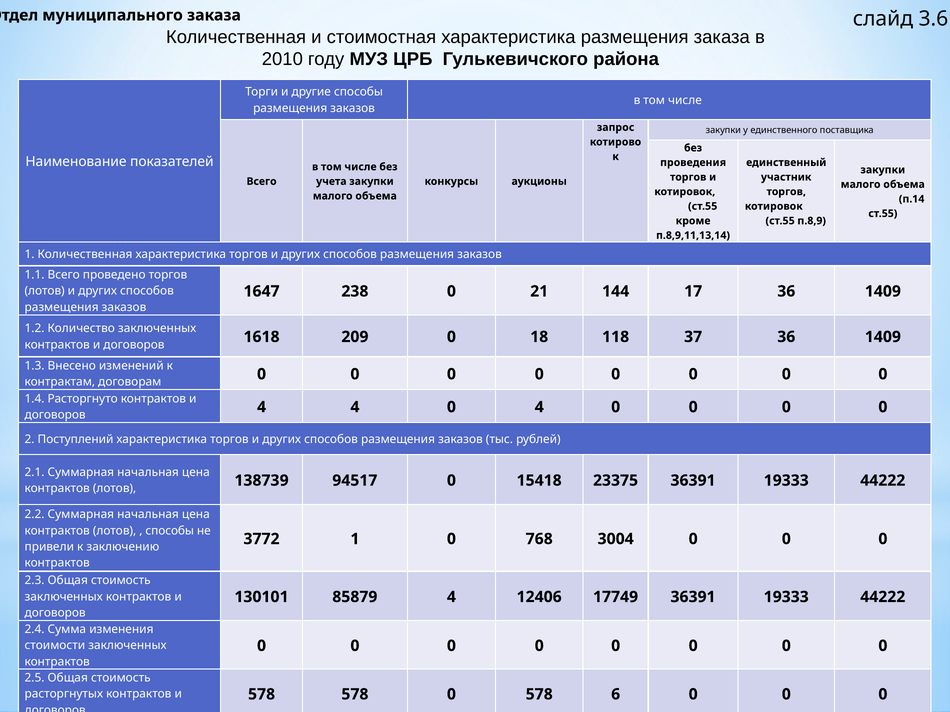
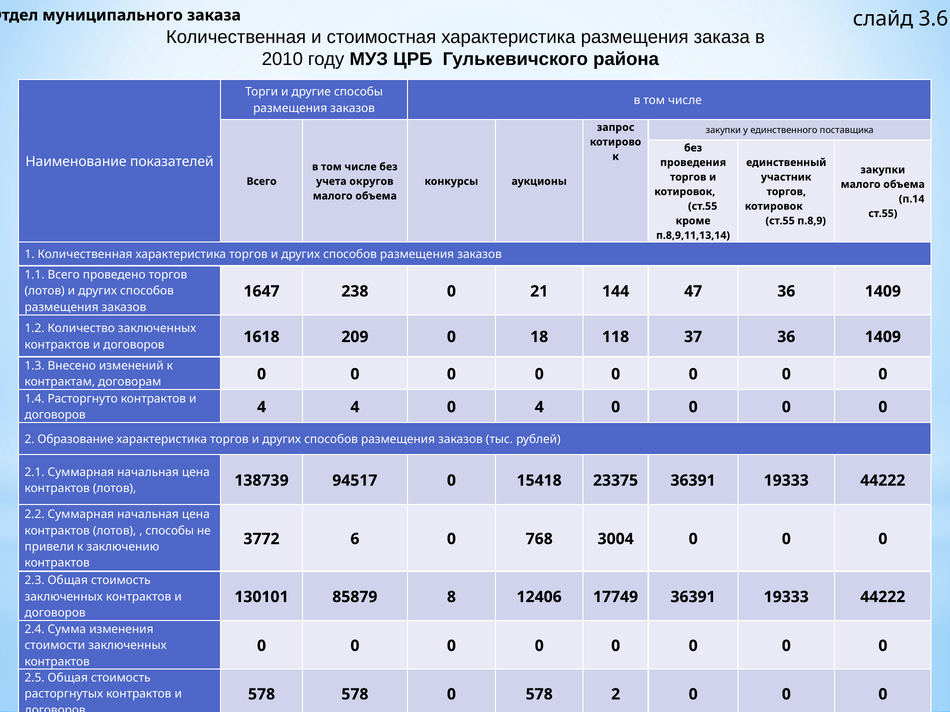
учета закупки: закупки -> округов (371, 182)
17: 17 -> 47 (693, 292)
Поступлений: Поступлений -> Образование (76, 439)
3772 1: 1 -> 6 (355, 539)
85879 4: 4 -> 8 (451, 597)
578 6: 6 -> 2 (616, 695)
